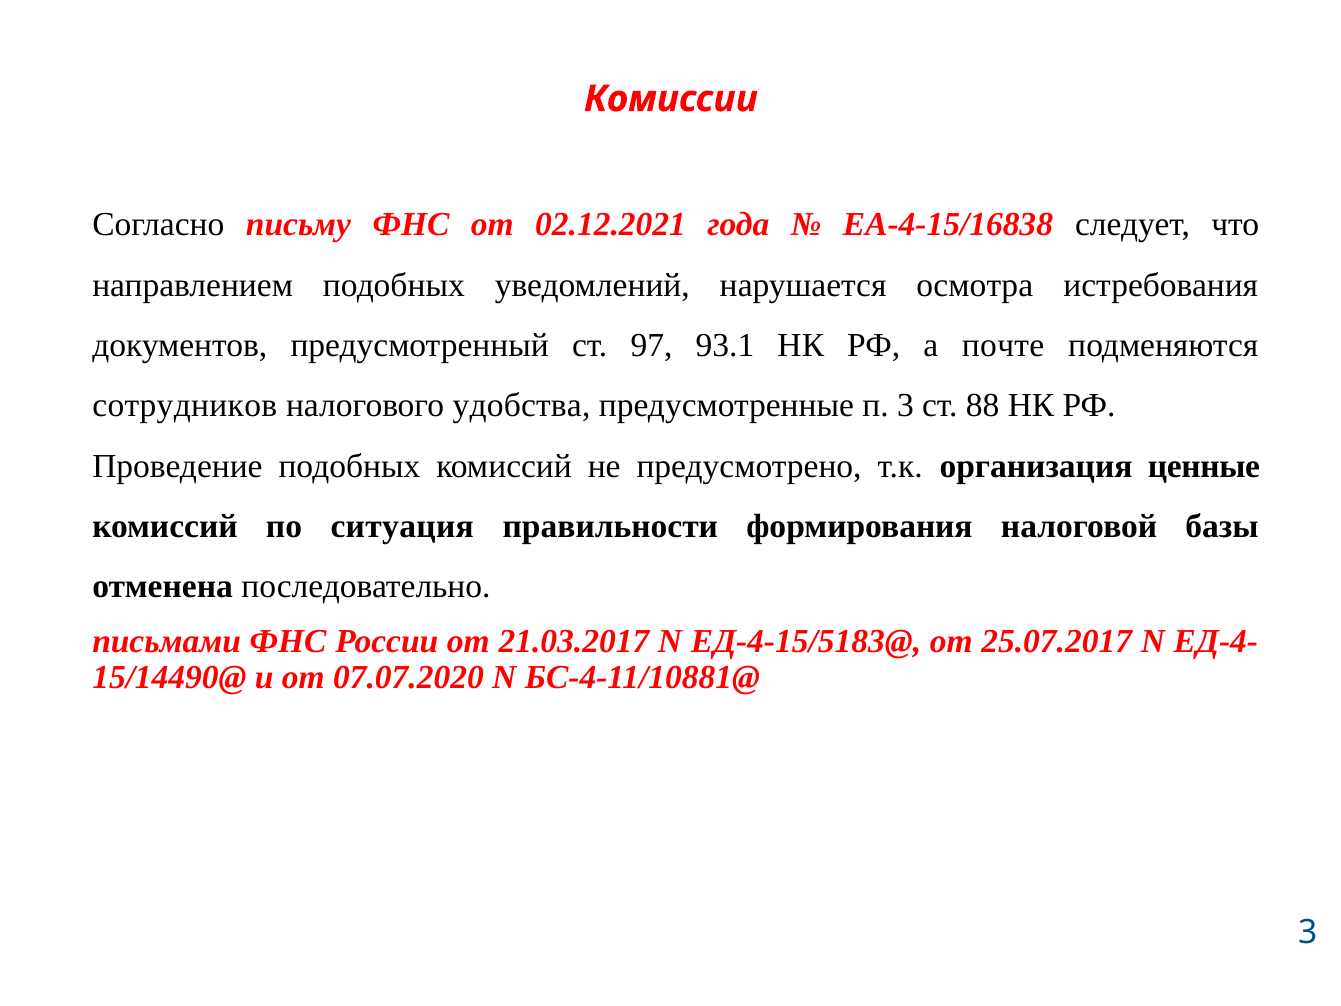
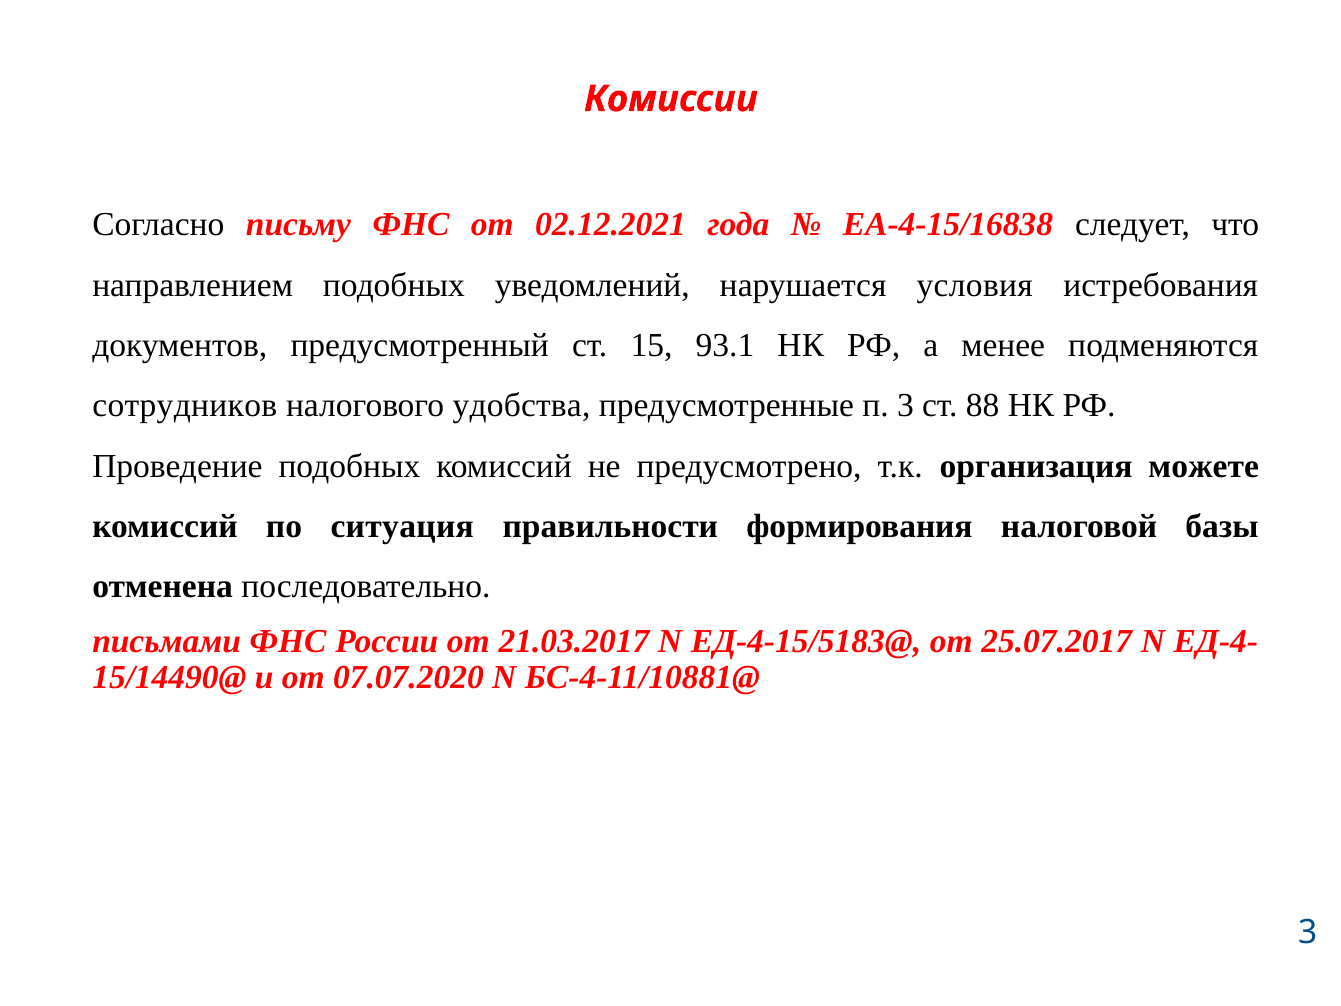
осмотра: осмотра -> условия (975, 285)
97: 97 -> 15 (652, 345)
почте: почте -> менее (1003, 345)
ценные: ценные -> можете (1204, 466)
